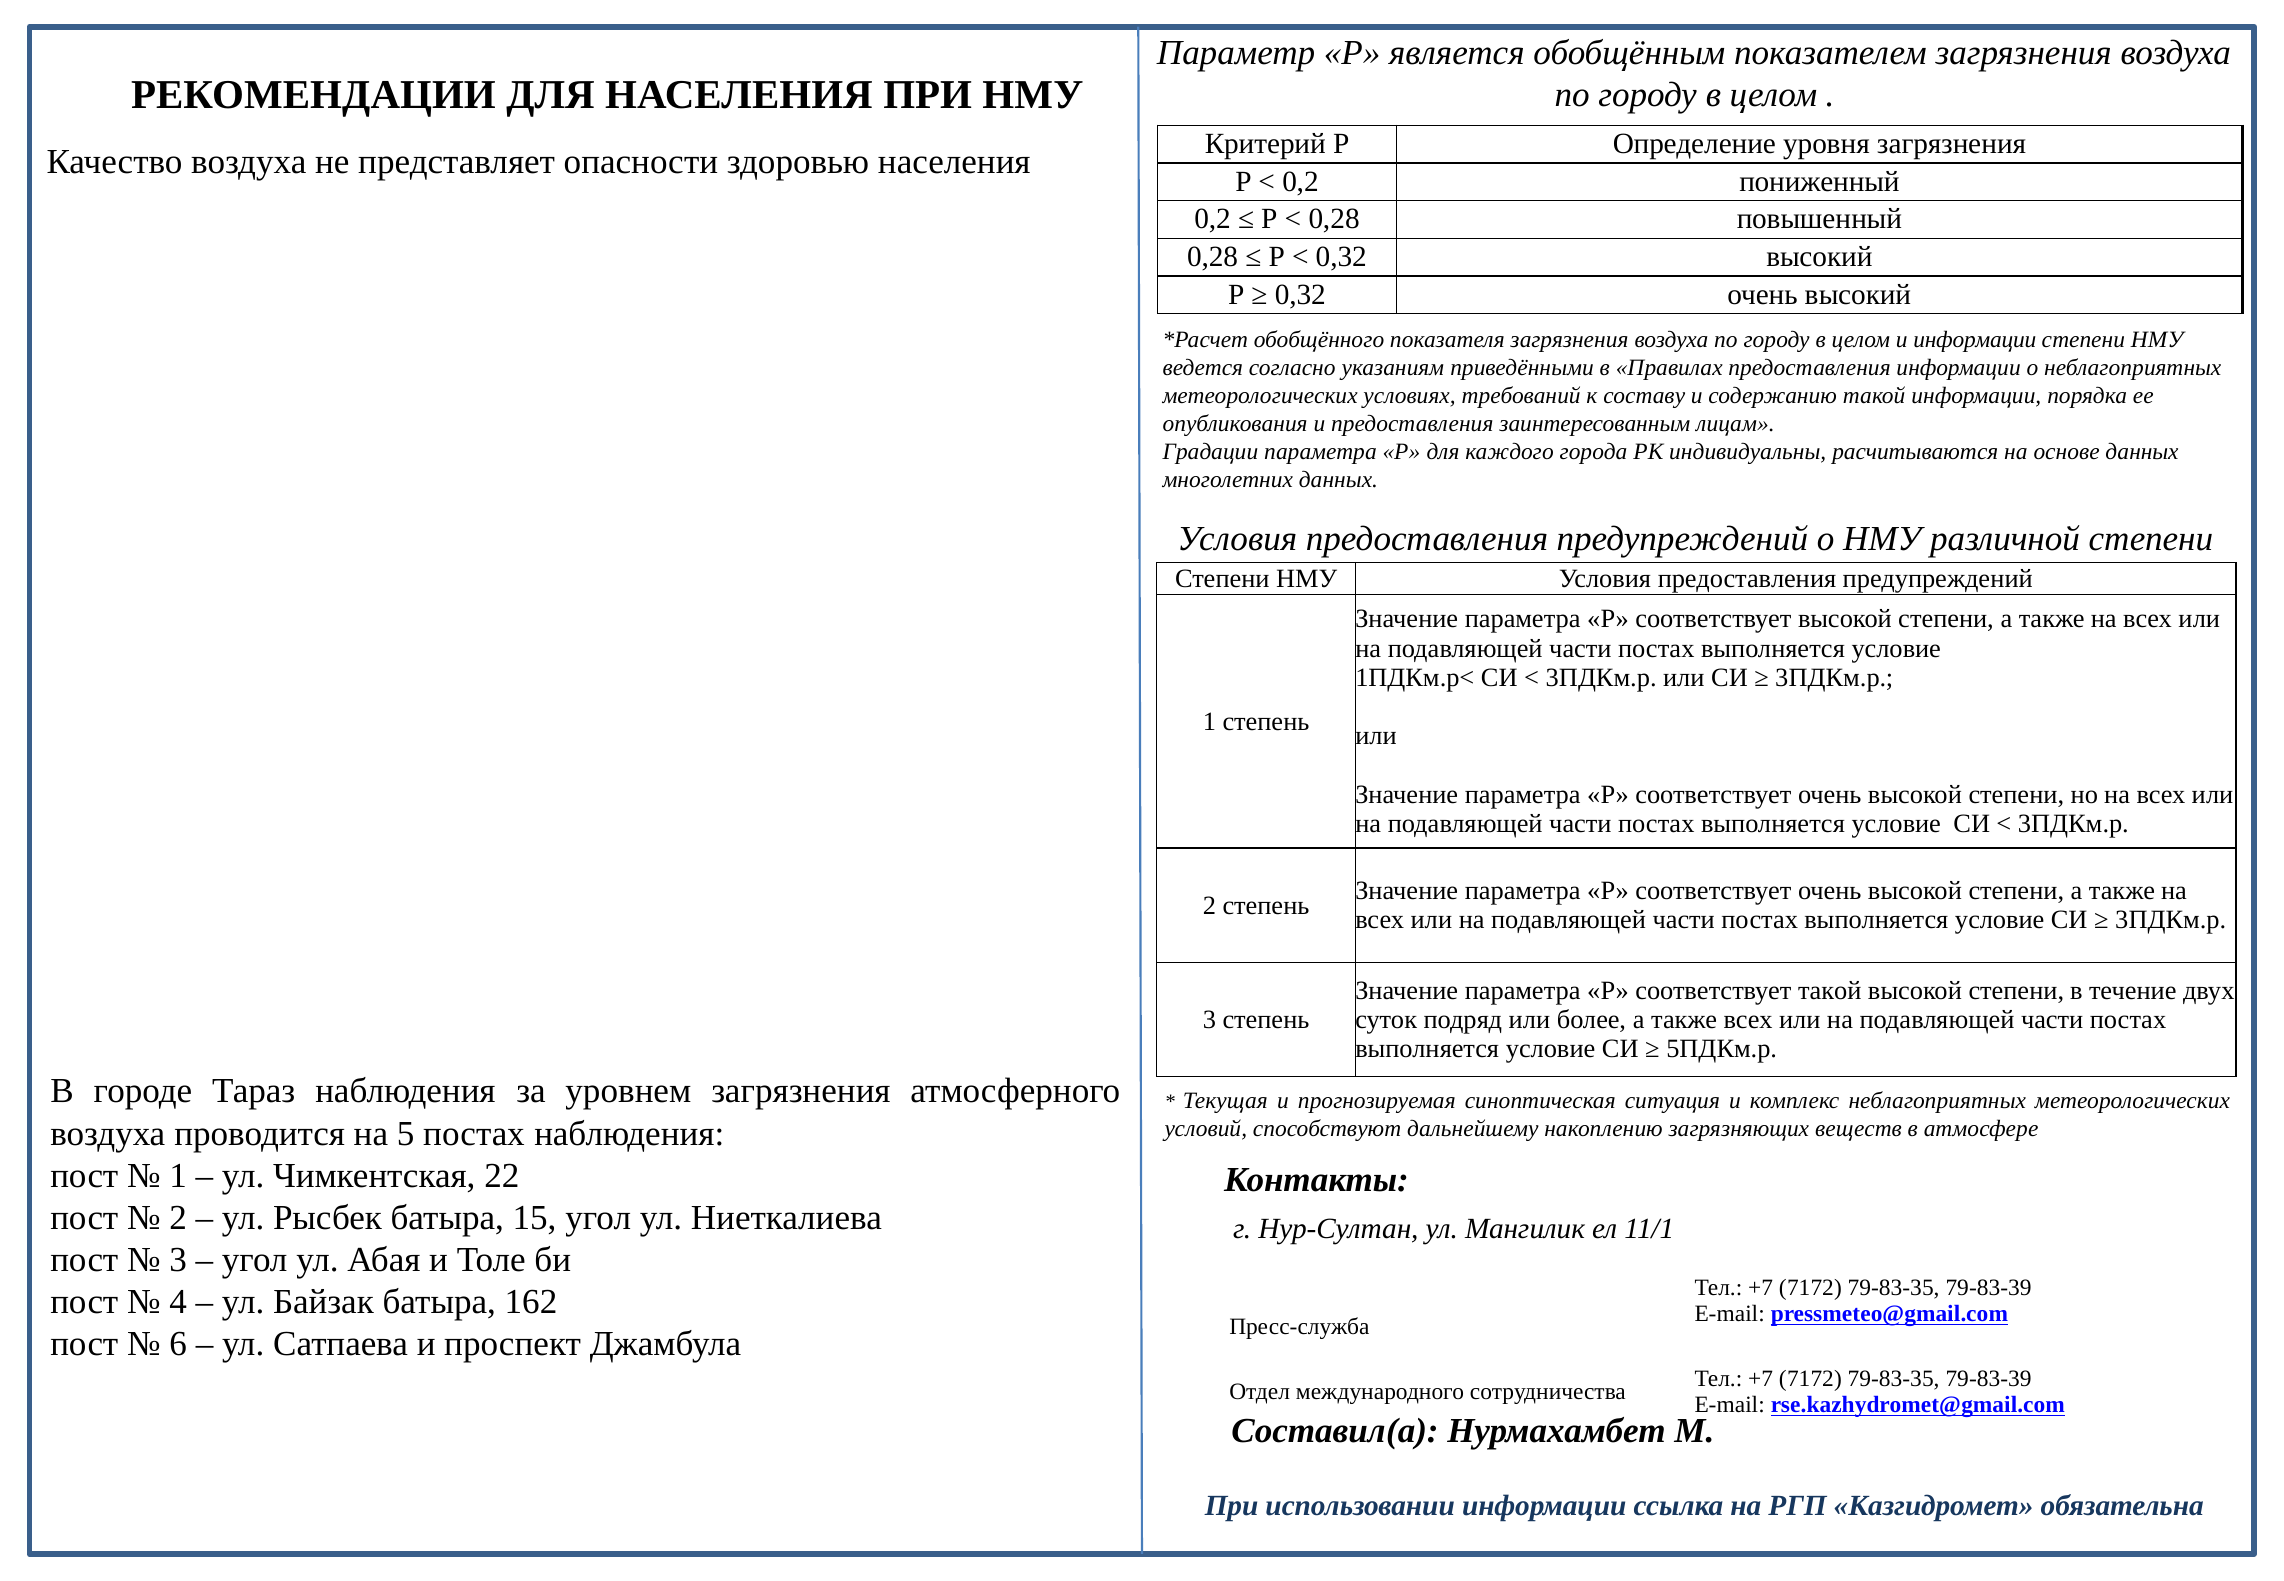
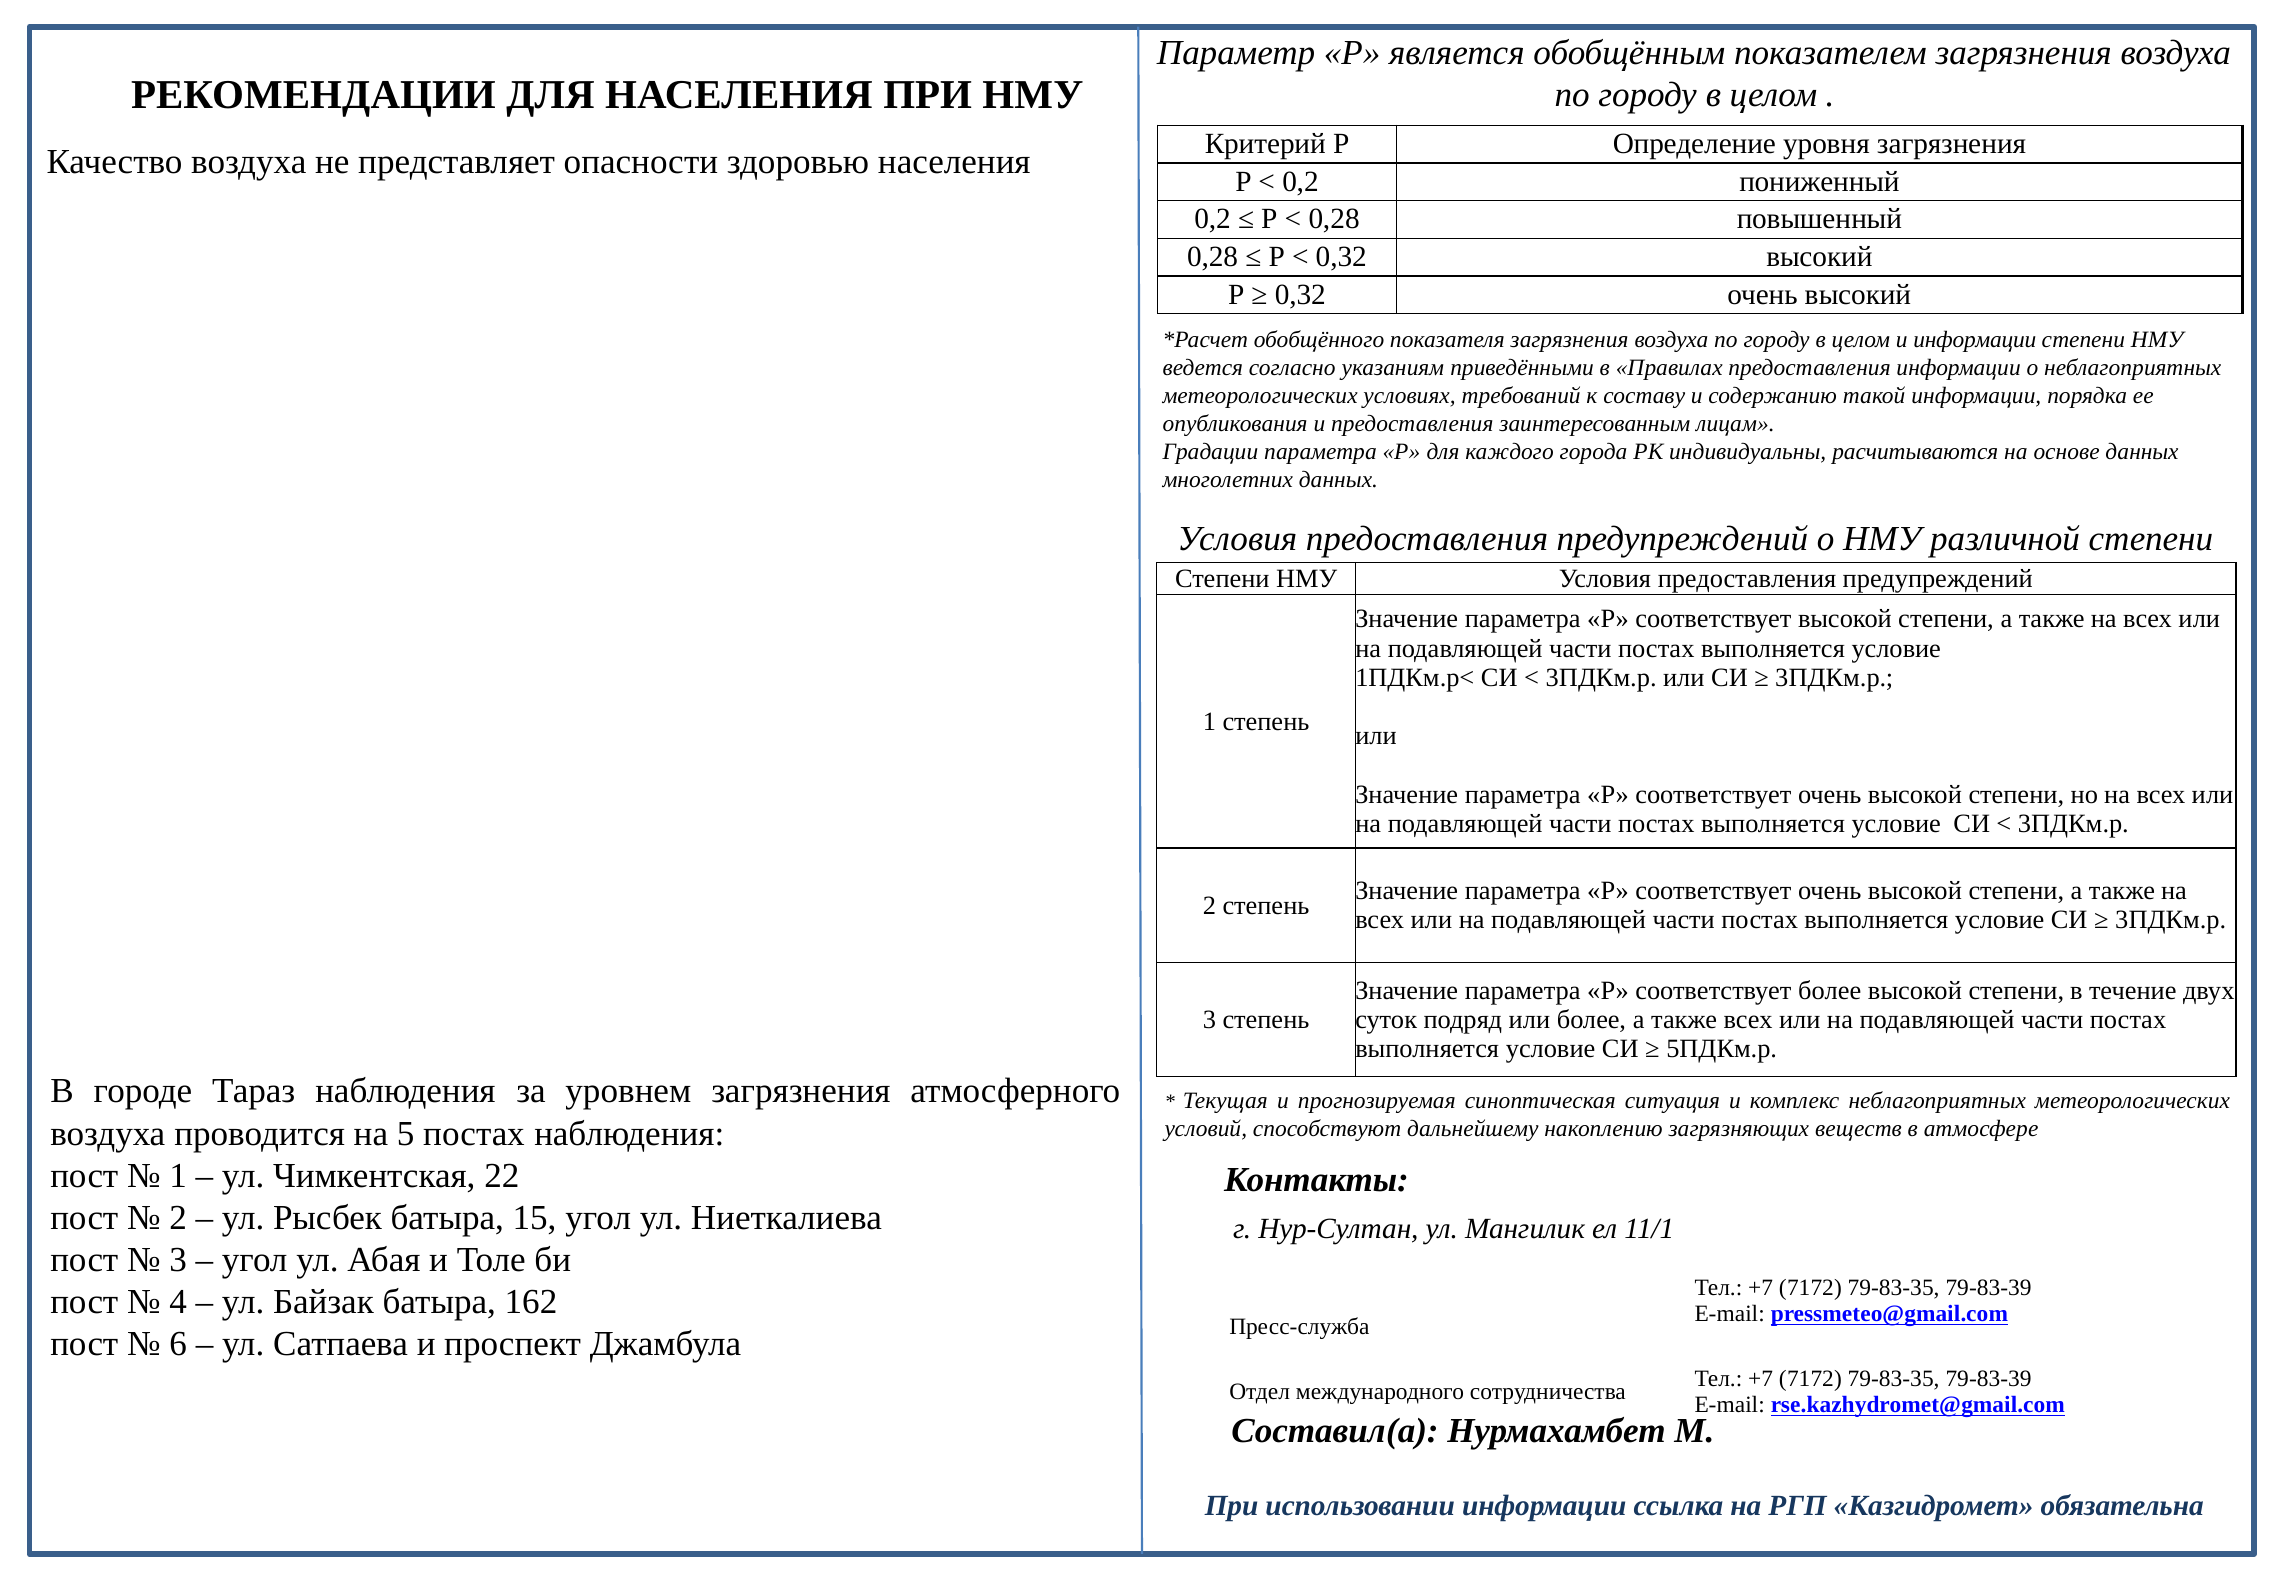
соответствует такой: такой -> более (1830, 990)
